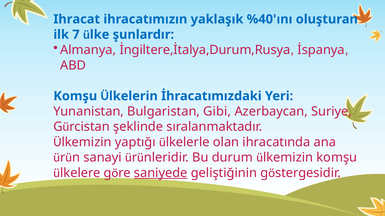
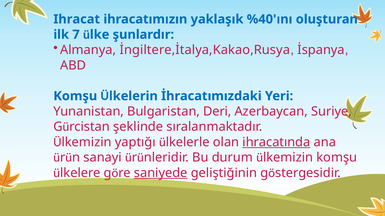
İngiltere,İtalya,Durum,Rusya: İngiltere,İtalya,Durum,Rusya -> İngiltere,İtalya,Kakao,Rusya (205, 50)
Gibi: Gibi -> Deri (217, 112)
ihracatında underline: none -> present (276, 142)
